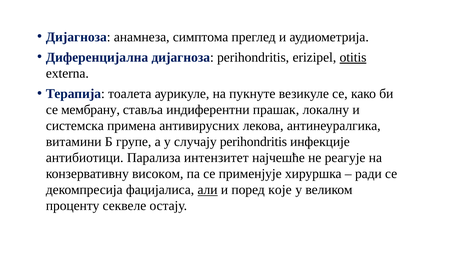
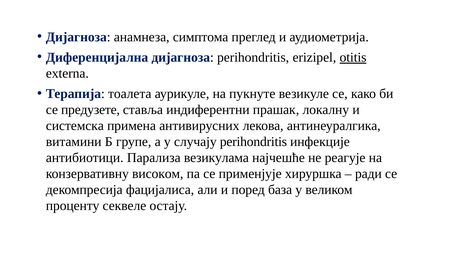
мембрану: мембрану -> предузете (90, 110)
интензитет: интензитет -> везикулама (216, 158)
али underline: present -> none (208, 190)
које: које -> база (280, 190)
